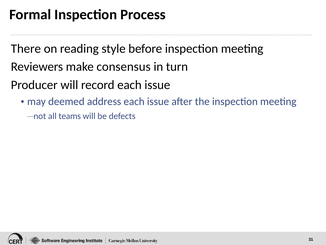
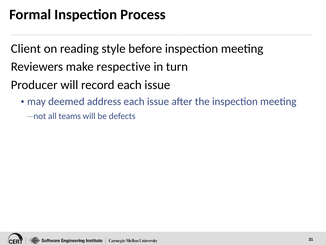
There: There -> Client (26, 49)
consensus: consensus -> respective (124, 67)
